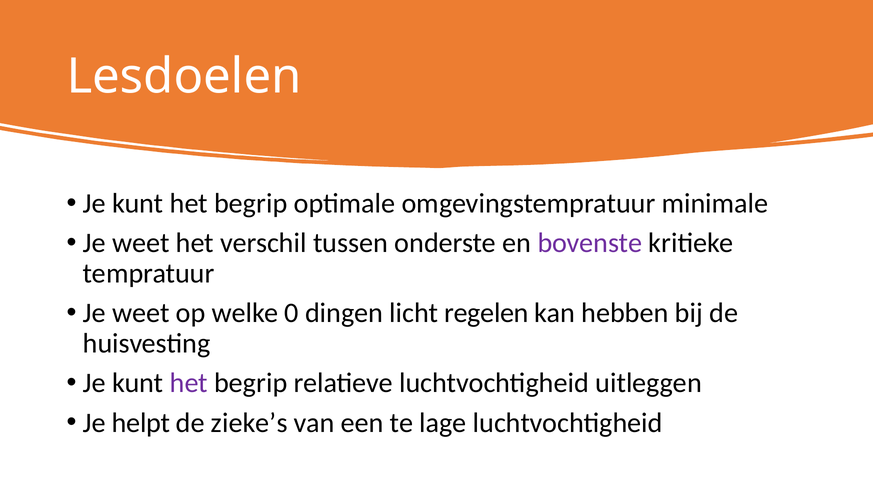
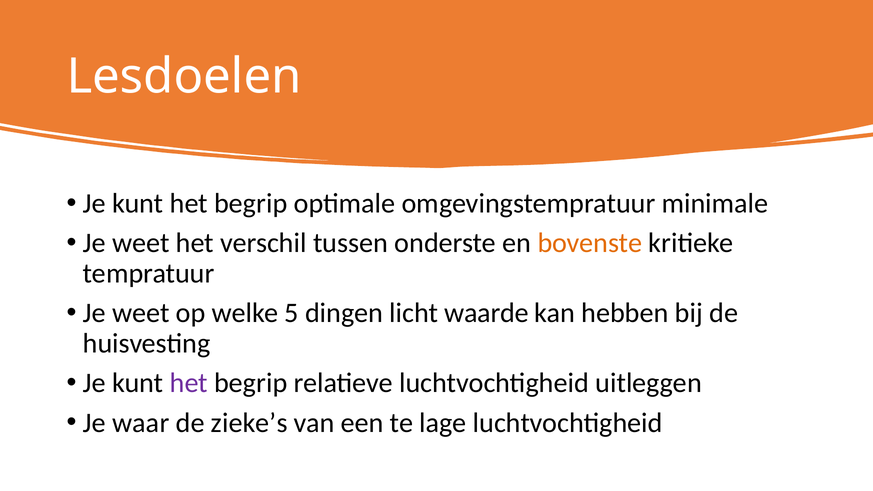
bovenste colour: purple -> orange (590, 243)
0: 0 -> 5 (292, 313)
regelen: regelen -> waarde (486, 313)
helpt: helpt -> waar (141, 423)
